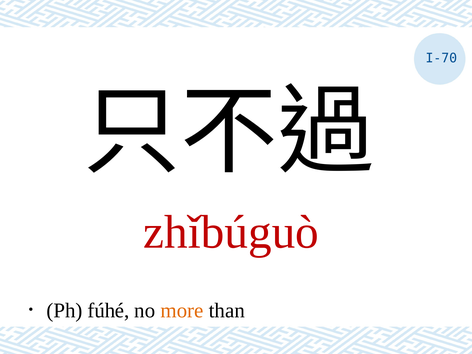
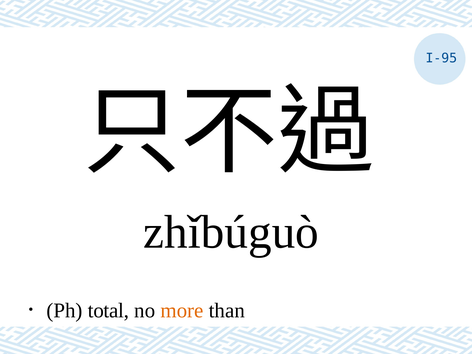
I-70: I-70 -> I-95 (441, 58)
zhǐbúguò colour: red -> black (231, 232)
fúhé: fúhé -> total (108, 311)
